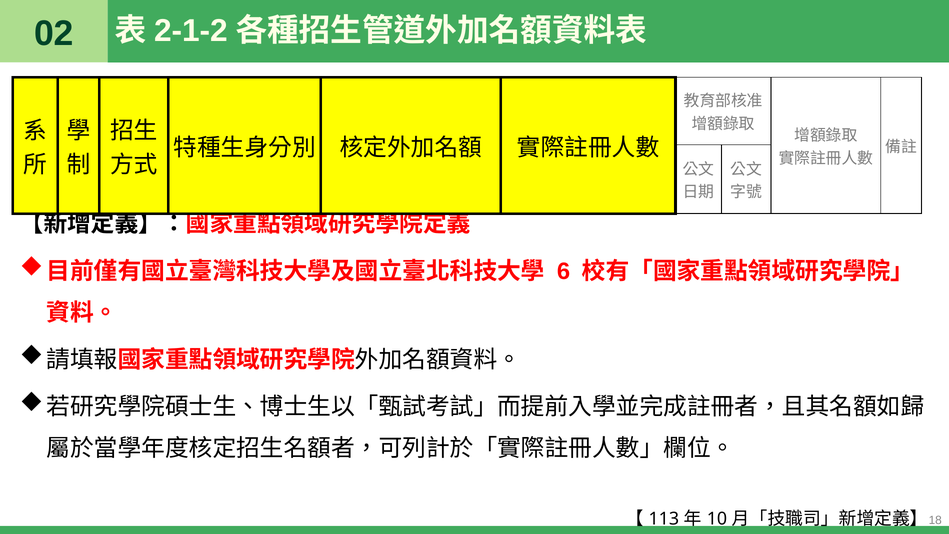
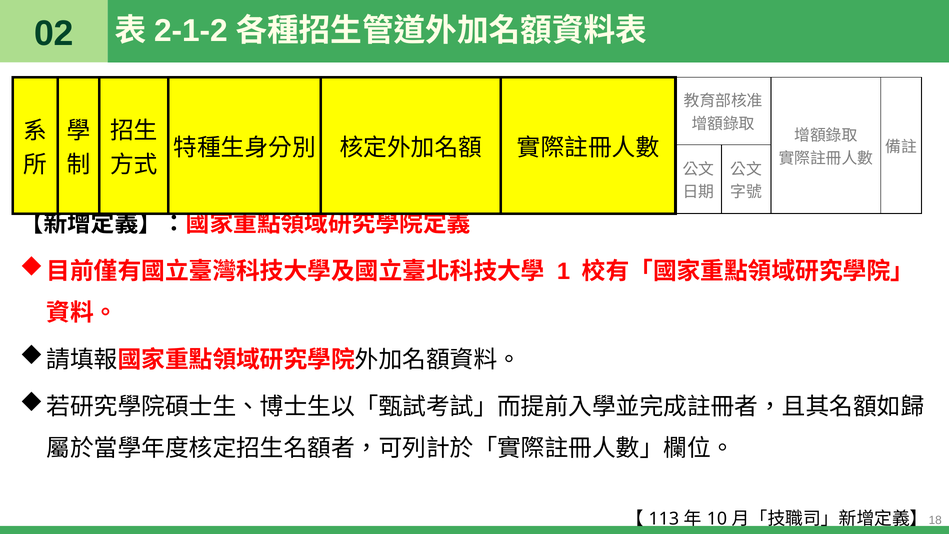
6: 6 -> 1 (563, 271)
